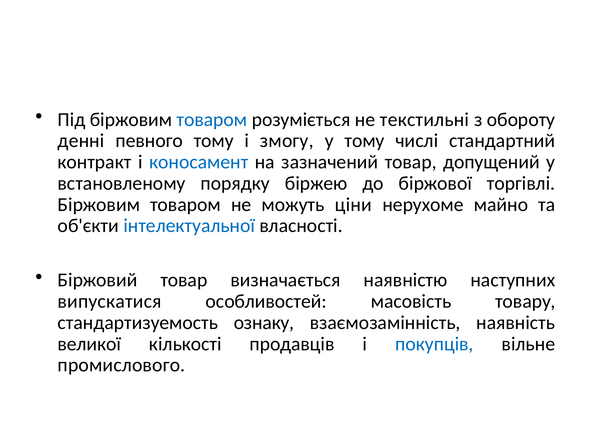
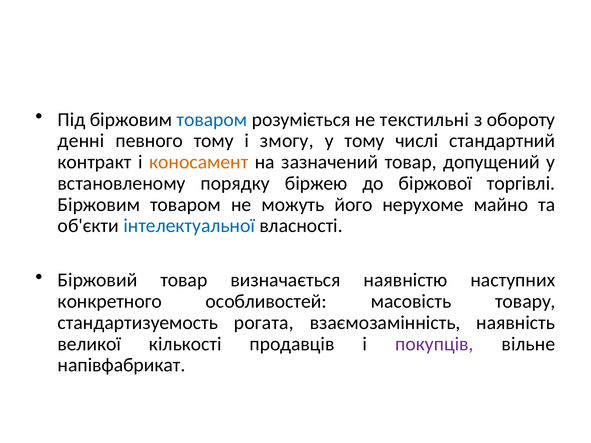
коносамент colour: blue -> orange (199, 162)
ціни: ціни -> його (354, 205)
випускатися: випускатися -> конкретного (110, 302)
ознаку: ознаку -> рогата (264, 323)
покупців colour: blue -> purple (434, 344)
промислового: промислового -> напівфабрикат (122, 365)
